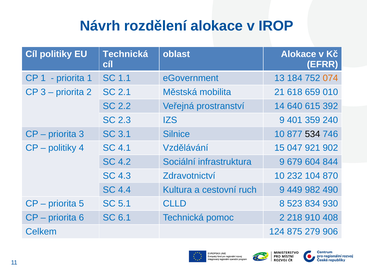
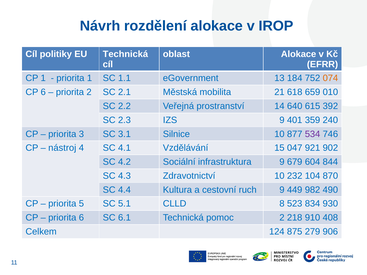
CP 3: 3 -> 6 (43, 92)
534 colour: black -> purple (313, 134)
politiky: politiky -> nástroj (62, 148)
